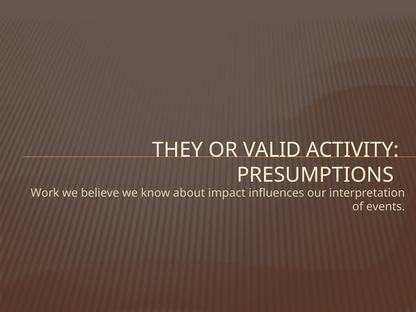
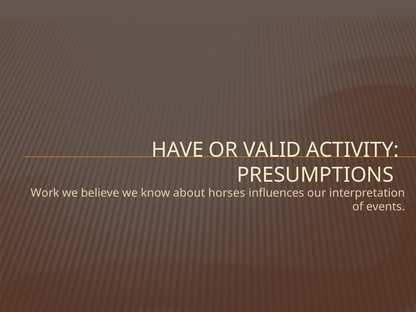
THEY: THEY -> HAVE (178, 150)
impact: impact -> horses (227, 193)
